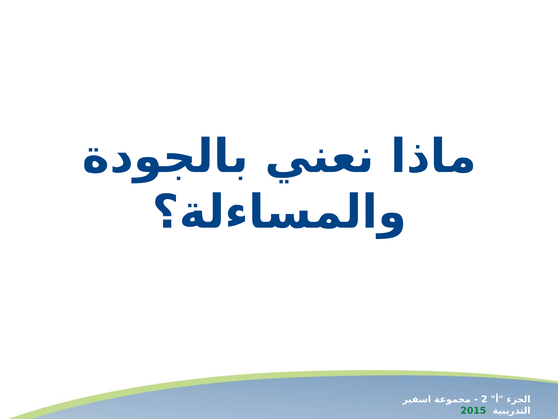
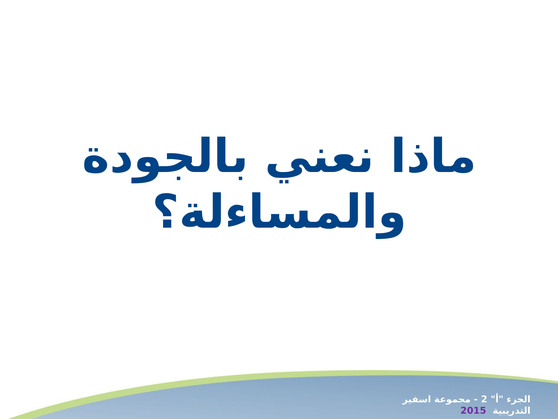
2015 colour: green -> purple (473, 410)
